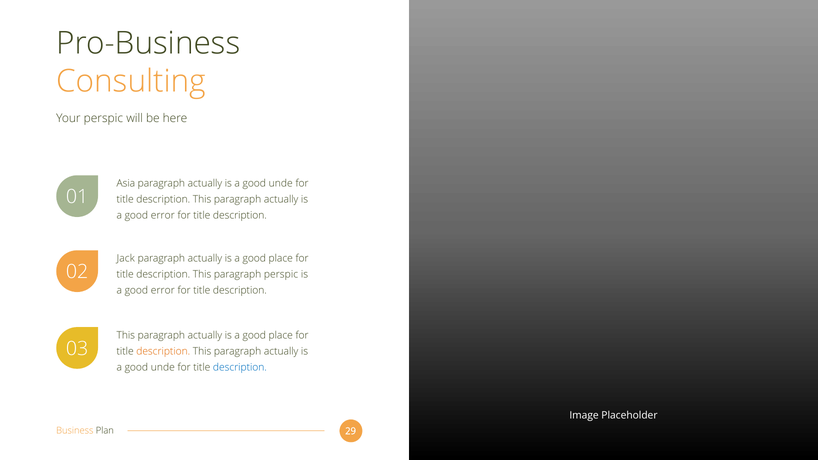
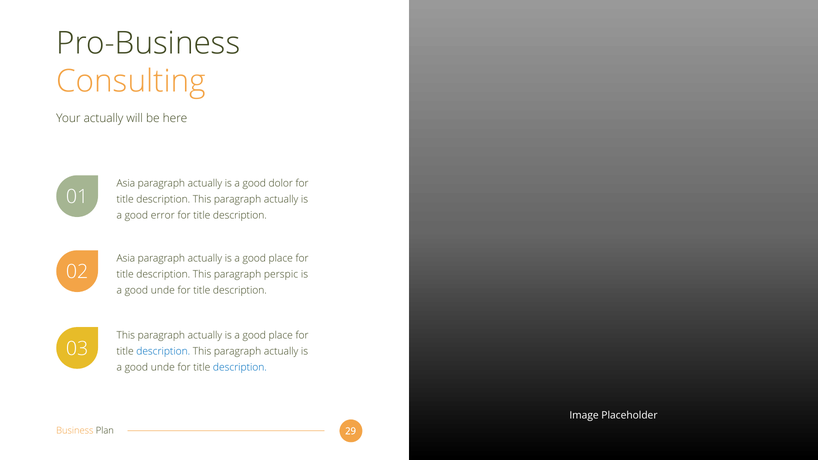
Your perspic: perspic -> actually (103, 118)
unde: unde -> dolor (281, 184)
Jack: Jack -> Asia (126, 259)
error: error -> unde (163, 290)
description colour: orange -> blue (163, 351)
